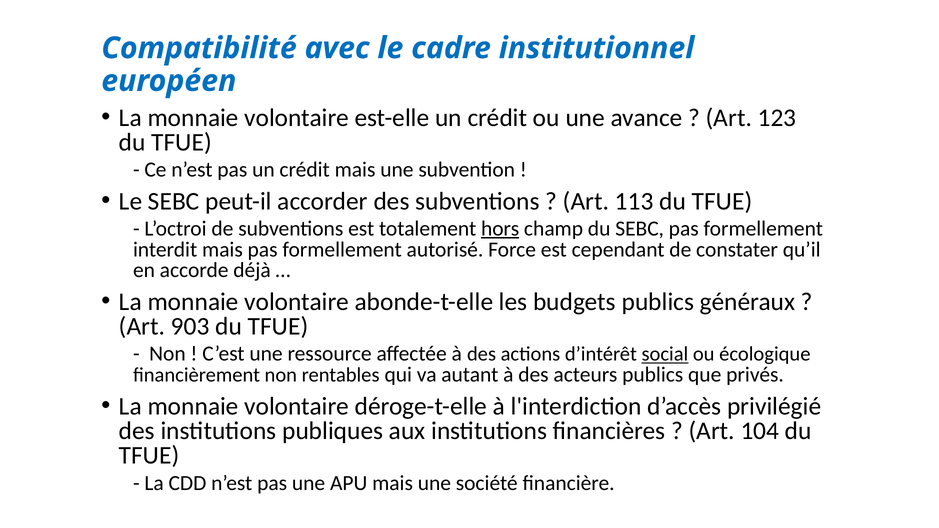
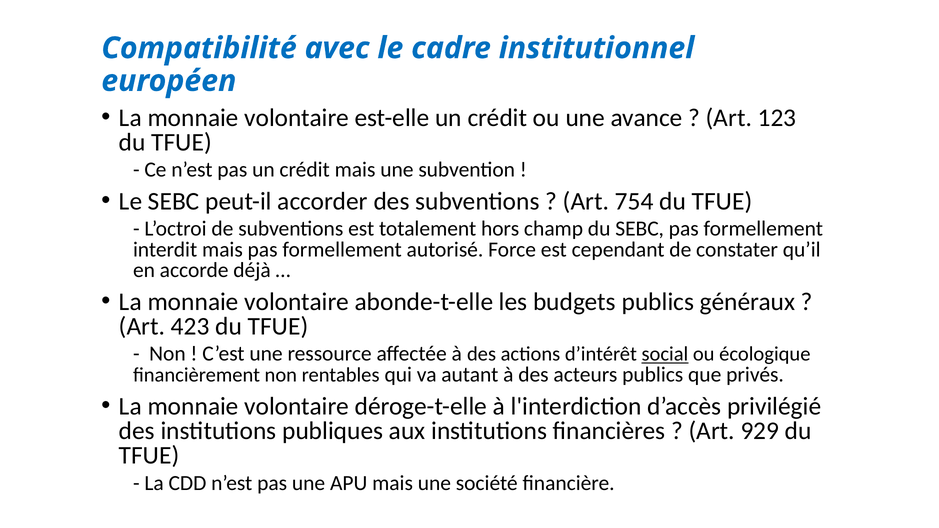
113: 113 -> 754 (634, 201)
hors underline: present -> none (500, 229)
903: 903 -> 423 (190, 327)
104: 104 -> 929 (760, 431)
